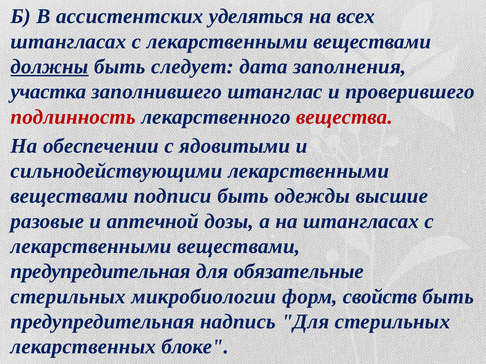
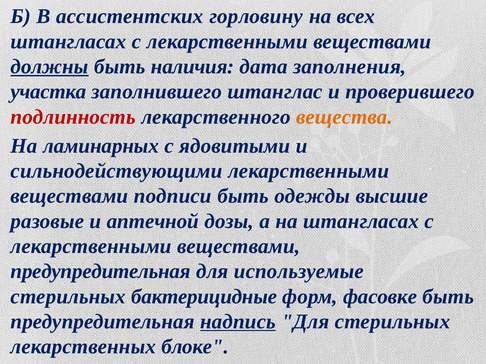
уделяться: уделяться -> горловину (256, 16)
следует: следует -> наличия (193, 67)
вещества colour: red -> orange (344, 117)
обеспечении: обеспечении -> ламинарных (101, 146)
обязательные: обязательные -> используемые (299, 272)
микробиологии: микробиологии -> бактерицидные (204, 297)
свойств: свойств -> фасовке (380, 297)
надпись underline: none -> present (238, 322)
